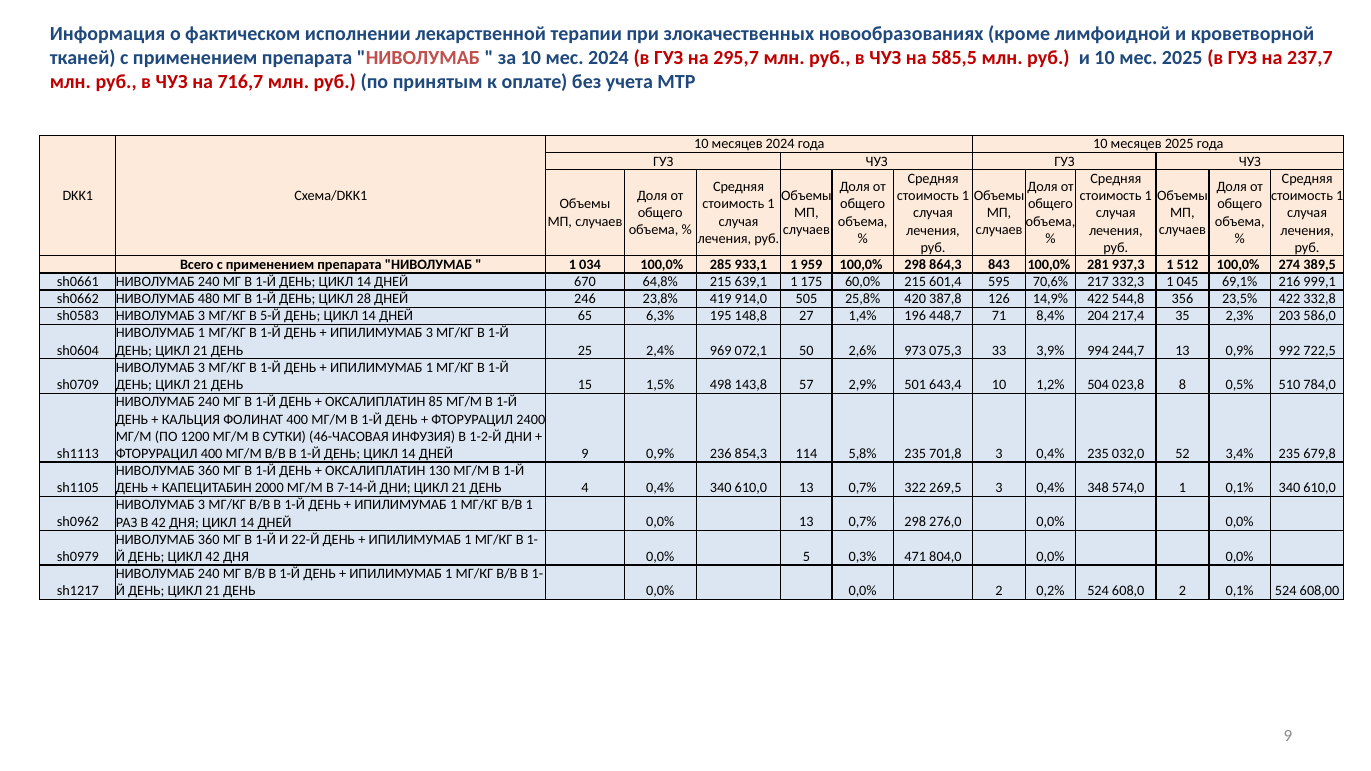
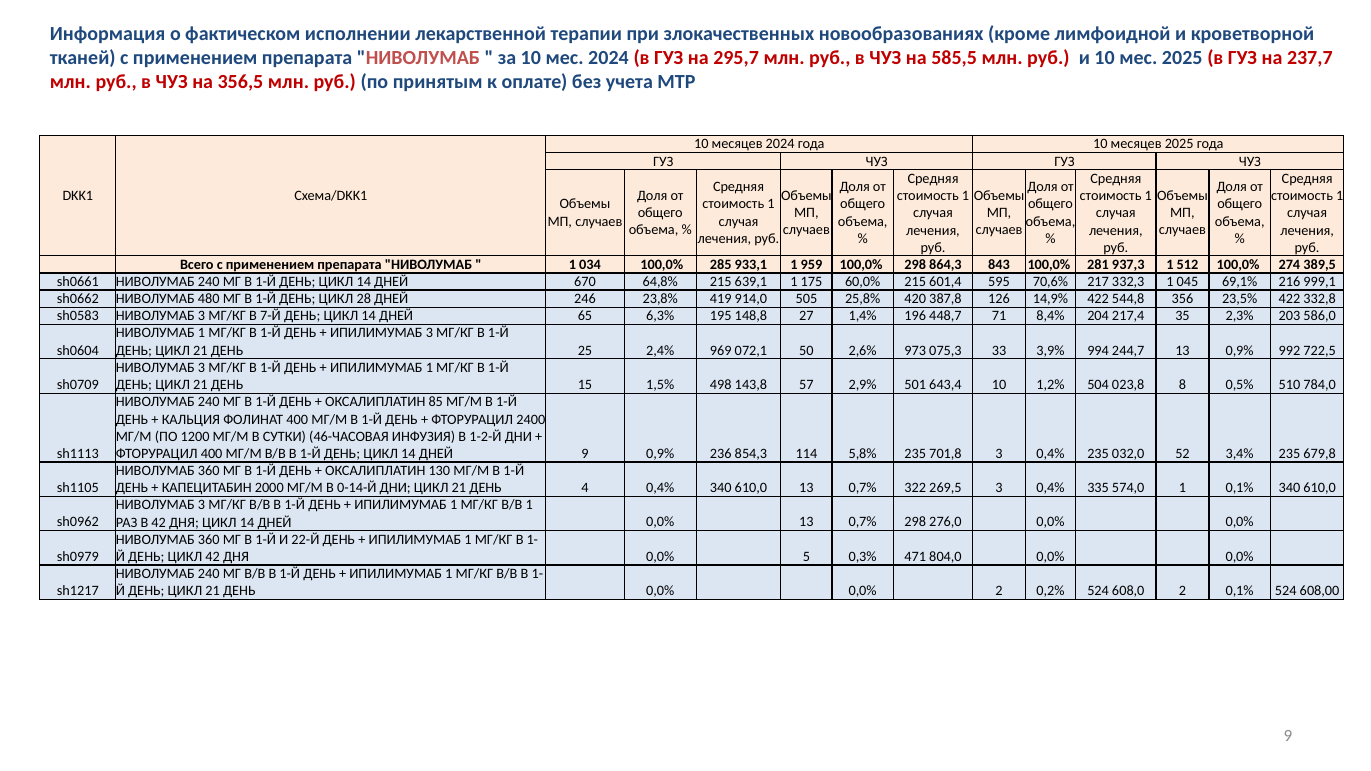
716,7: 716,7 -> 356,5 (240, 82)
5-Й: 5-Й -> 7-Й (270, 316)
7-14-Й: 7-14-Й -> 0-14-Й (357, 488)
348: 348 -> 335 (1098, 488)
